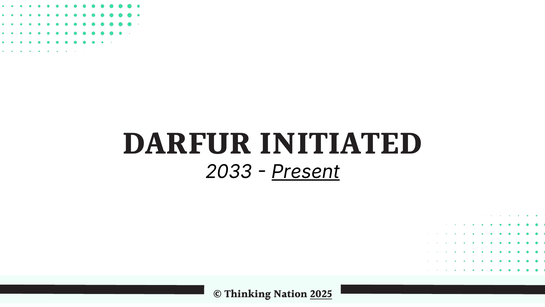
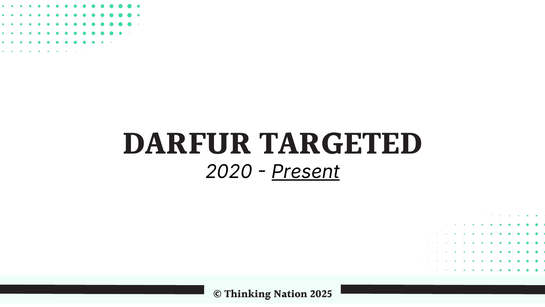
INITIATED: INITIATED -> TARGETED (341, 144)
2033: 2033 -> 2020 (229, 172)
2025 underline: present -> none (321, 294)
